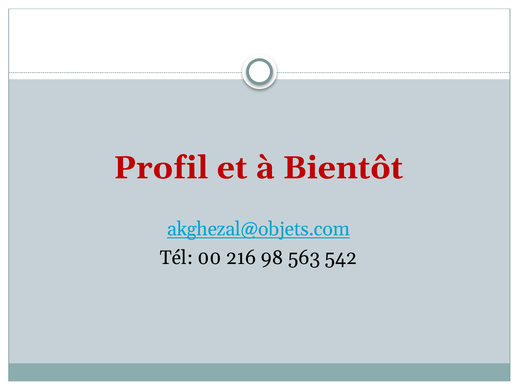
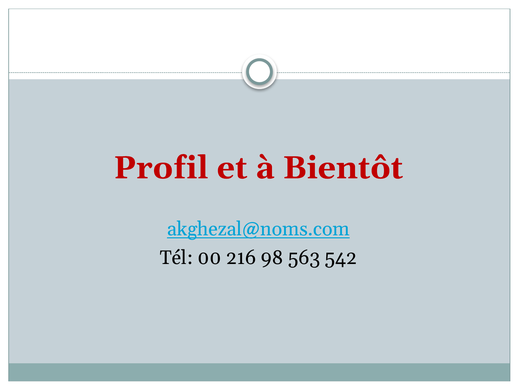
akghezal@objets.com: akghezal@objets.com -> akghezal@noms.com (258, 229)
